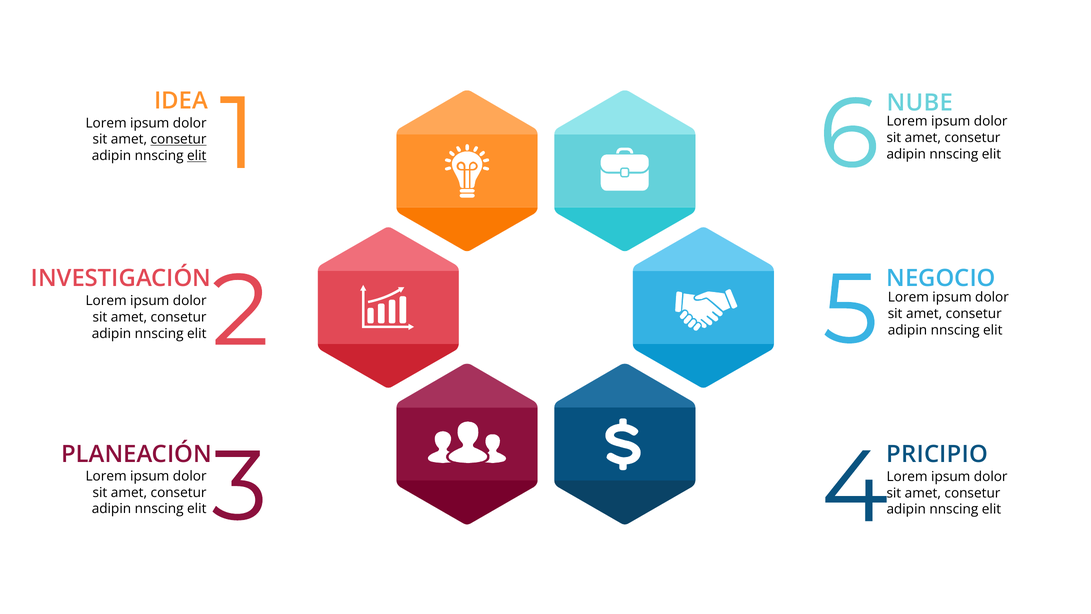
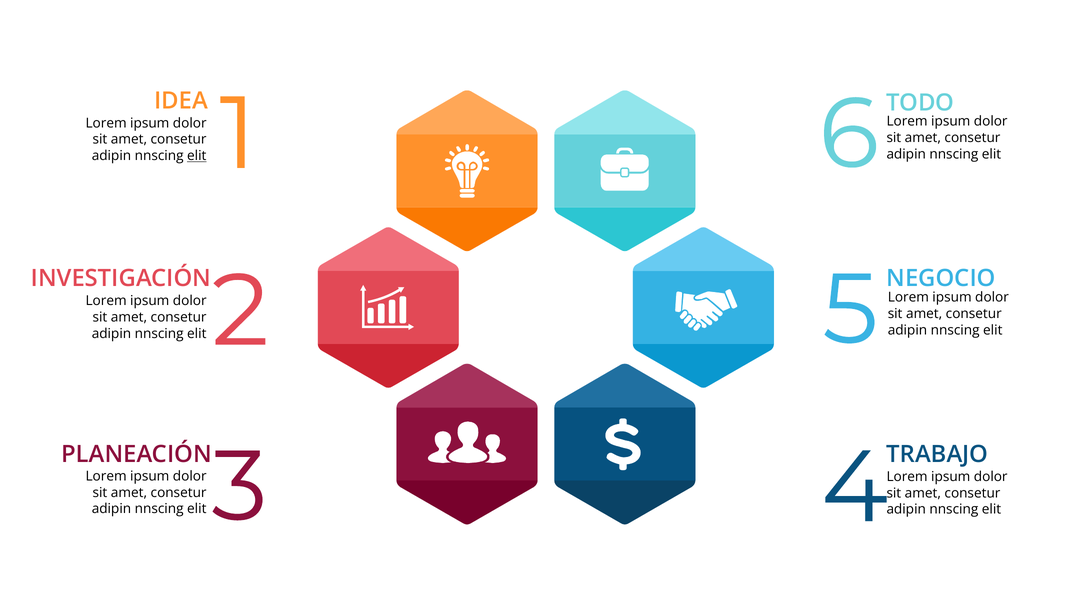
NUBE: NUBE -> TODO (920, 103)
consetur underline: present -> none (179, 139)
PRICIPIO: PRICIPIO -> TRABAJO (937, 454)
